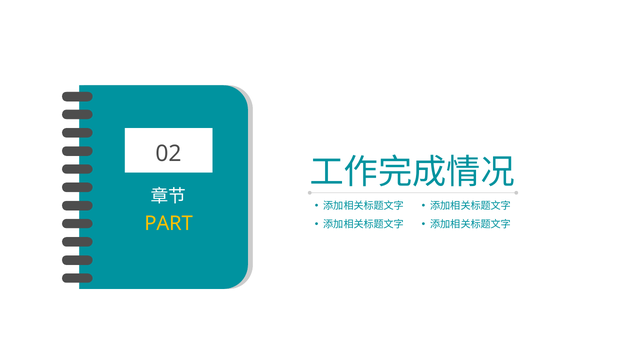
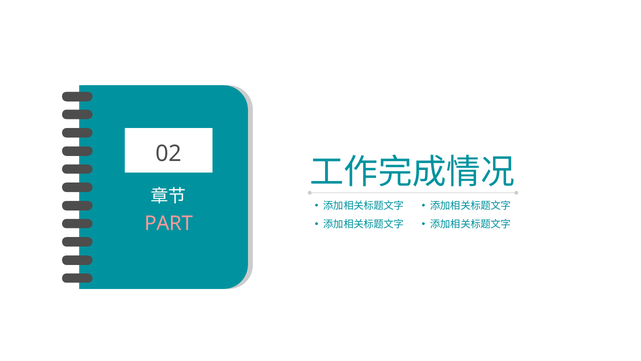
PART colour: yellow -> pink (169, 223)
